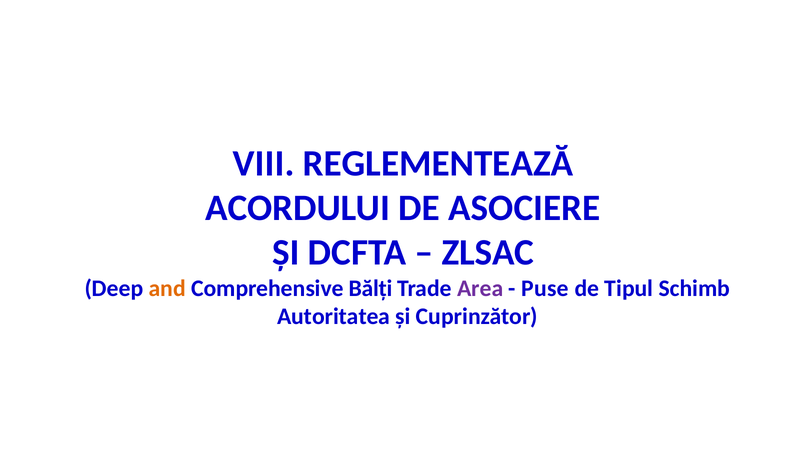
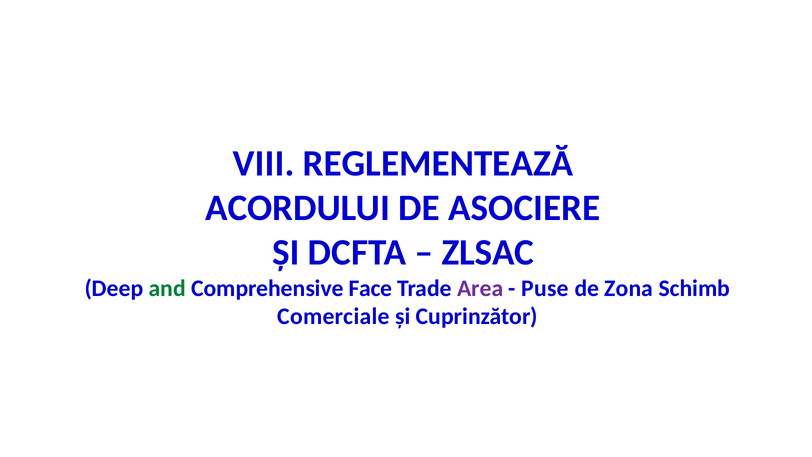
and colour: orange -> green (167, 288)
Bălţi: Bălţi -> Face (371, 288)
Tipul: Tipul -> Zona (629, 288)
Autoritatea: Autoritatea -> Comerciale (333, 316)
